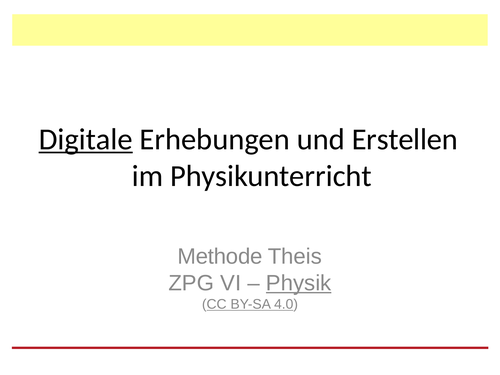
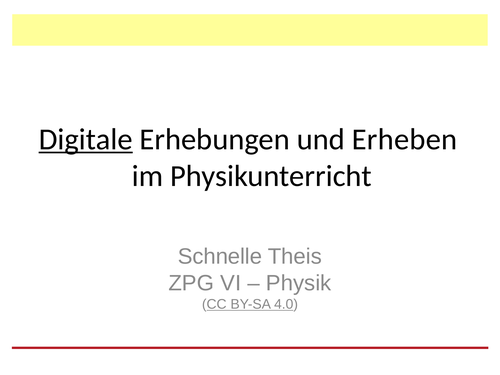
Erstellen: Erstellen -> Erheben (404, 139)
Methode: Methode -> Schnelle (220, 257)
Physik underline: present -> none (299, 283)
